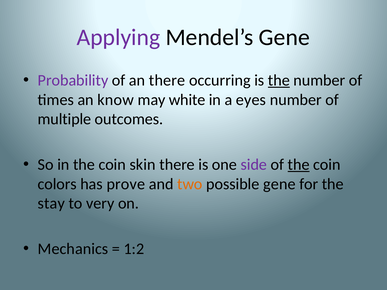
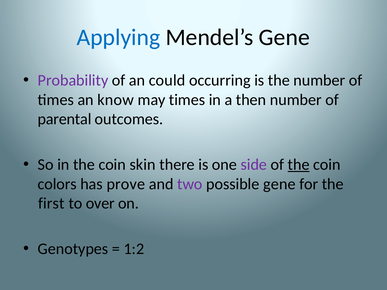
Applying colour: purple -> blue (118, 37)
an there: there -> could (167, 80)
the underline: present -> none (279, 80)
may white: white -> times (187, 100)
eyes: eyes -> then (251, 100)
multiple: multiple -> parental (64, 119)
two colour: orange -> purple (190, 184)
stay: stay -> first (51, 203)
very: very -> over (100, 203)
Mechanics: Mechanics -> Genotypes (73, 249)
